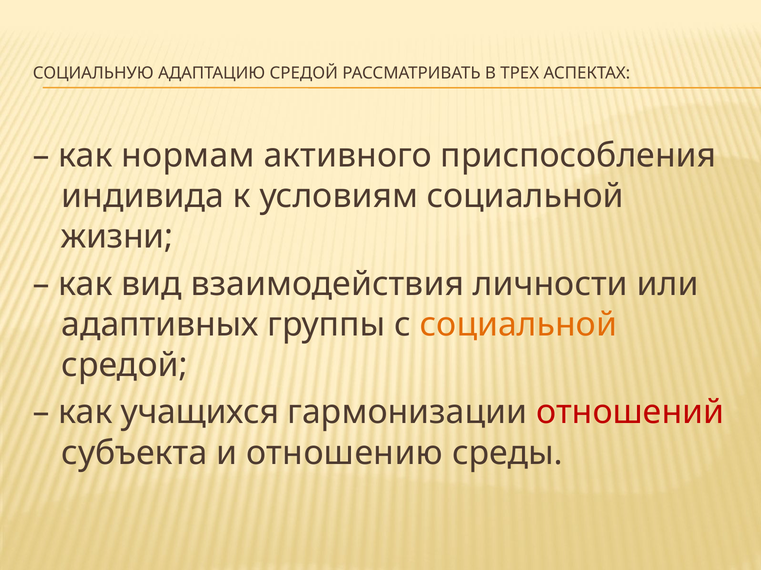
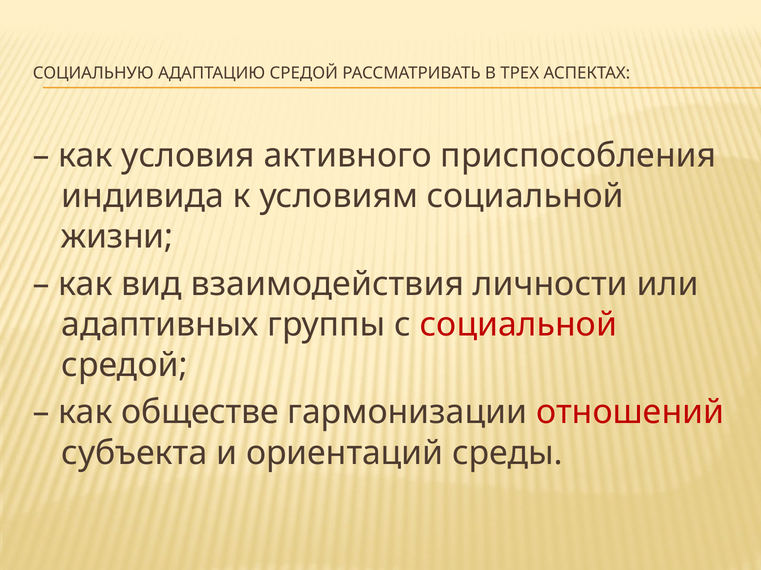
нормам: нормам -> условия (188, 156)
социальной colour: orange -> red (518, 325)
учащихся: учащихся -> обществе (200, 413)
отношению: отношению -> ориентаций (345, 453)
